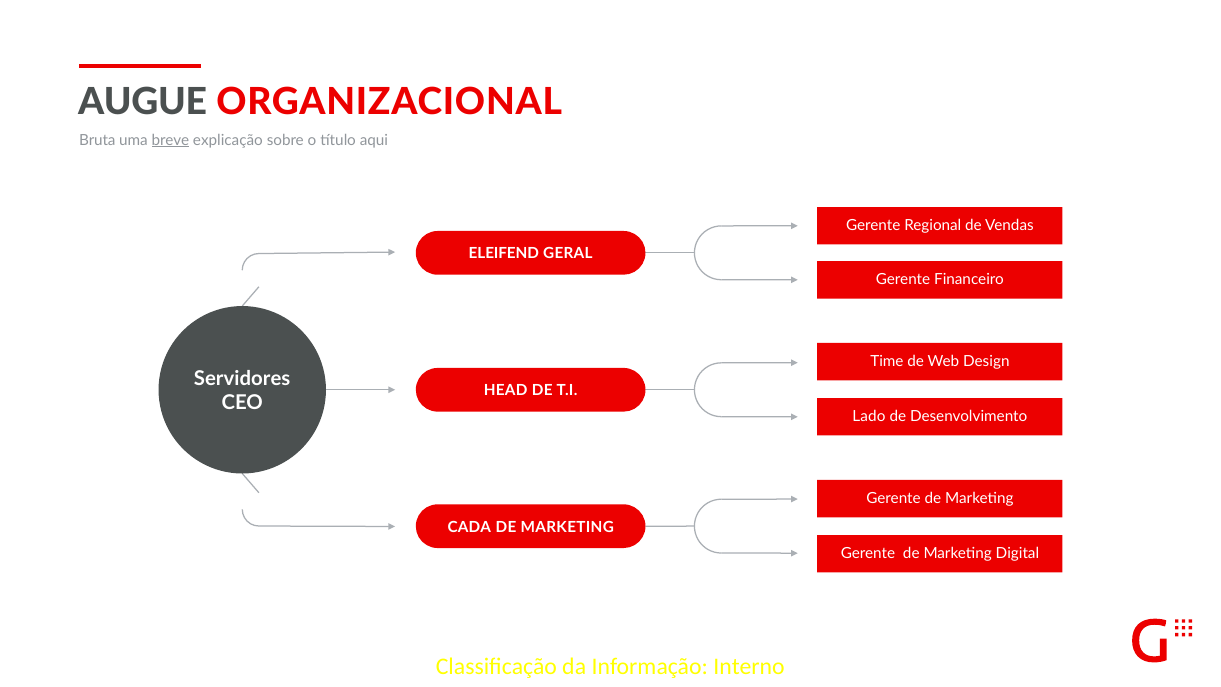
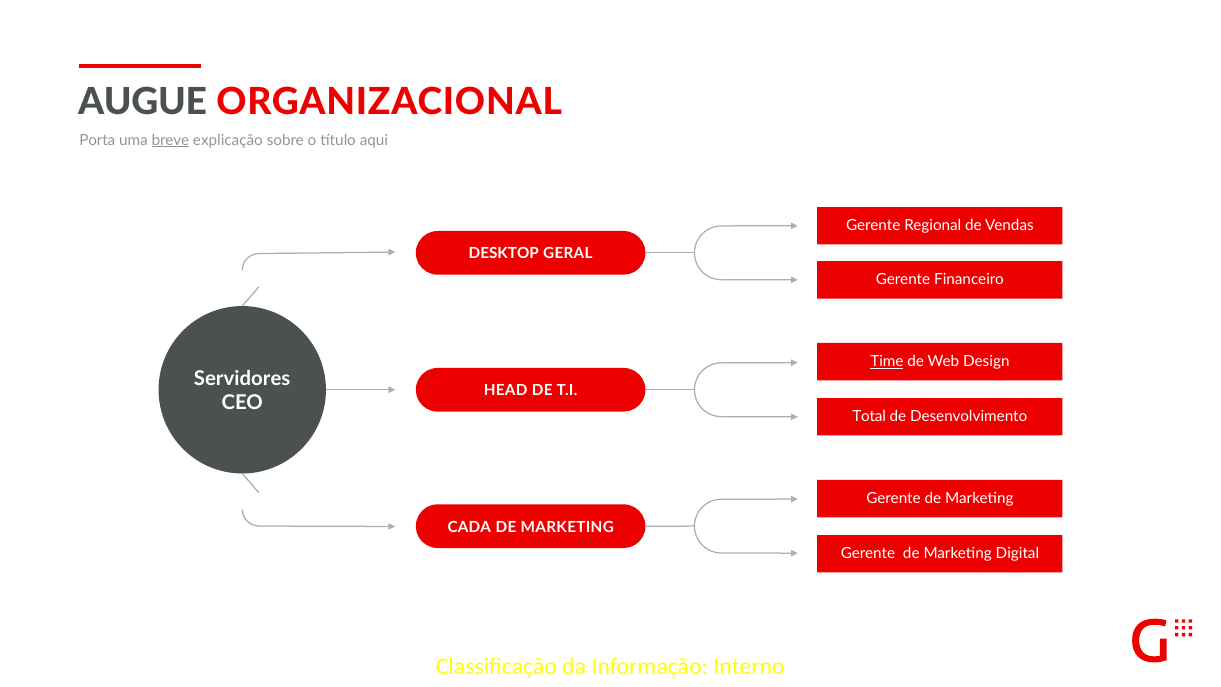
Bruta: Bruta -> Porta (97, 140)
ELEIFEND: ELEIFEND -> DESKTOP (504, 254)
Time underline: none -> present (887, 362)
Lado: Lado -> Total (869, 417)
